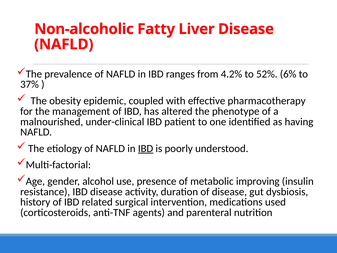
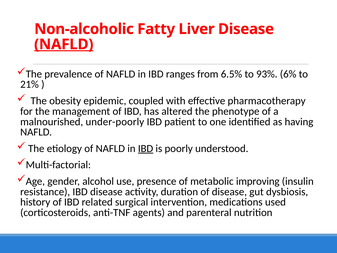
NAFLD underline: none -> present (64, 44)
4.2%: 4.2% -> 6.5% (231, 74)
52%: 52% -> 93% (267, 74)
37%: 37% -> 21% (30, 84)
under-clinical: under-clinical -> under-poorly (115, 122)
